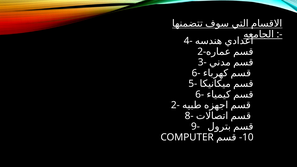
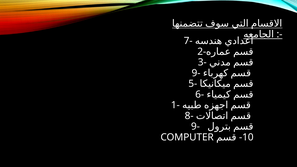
4-: 4- -> 7- (188, 41)
6-: 6- -> 9- (196, 73)
2-: 2- -> 1- (175, 105)
